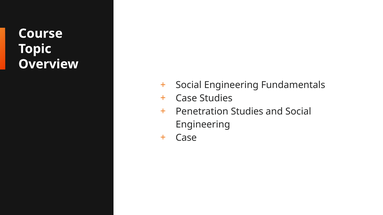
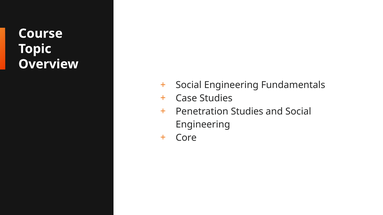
Case: Case -> Core (186, 138)
